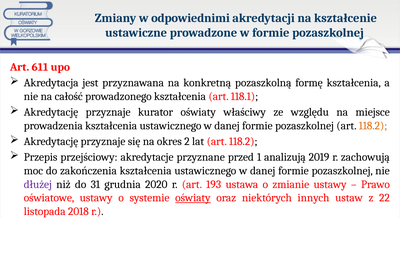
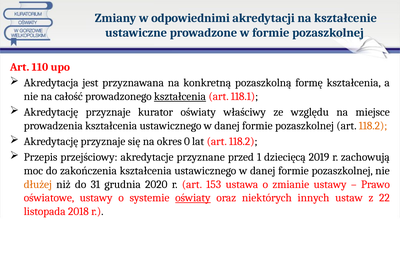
611: 611 -> 110 (40, 67)
kształcenia underline: none -> present (180, 96)
2: 2 -> 0 (187, 141)
analizują: analizują -> dziecięcą (285, 157)
dłużej colour: purple -> orange (38, 184)
193: 193 -> 153 (214, 184)
